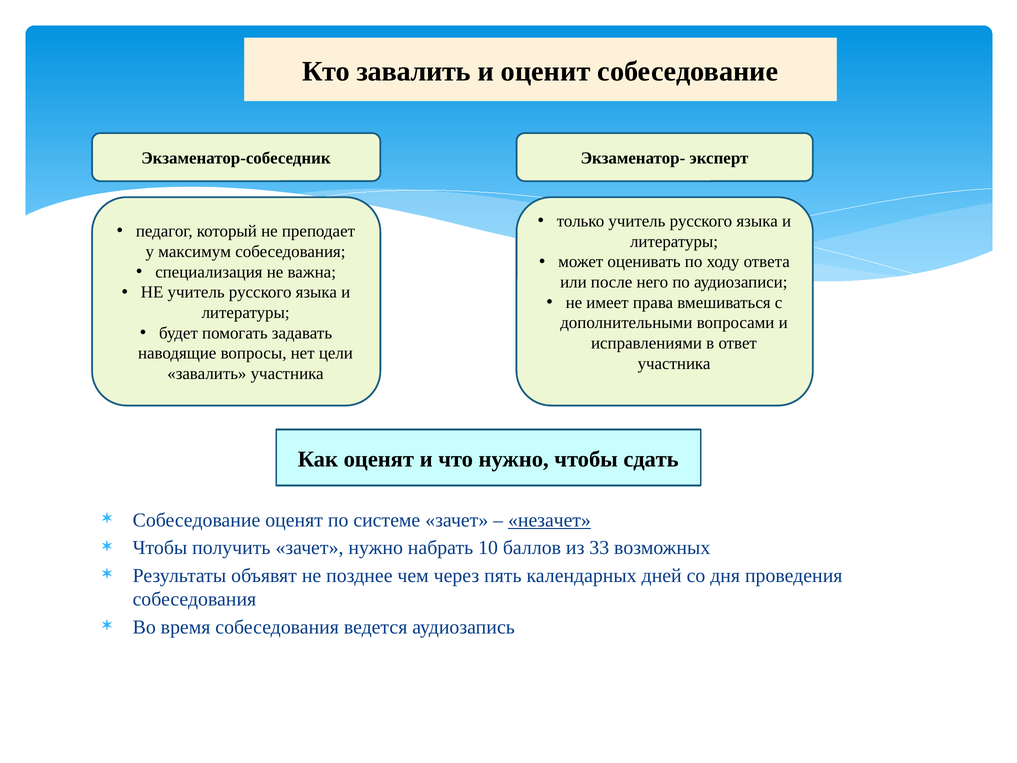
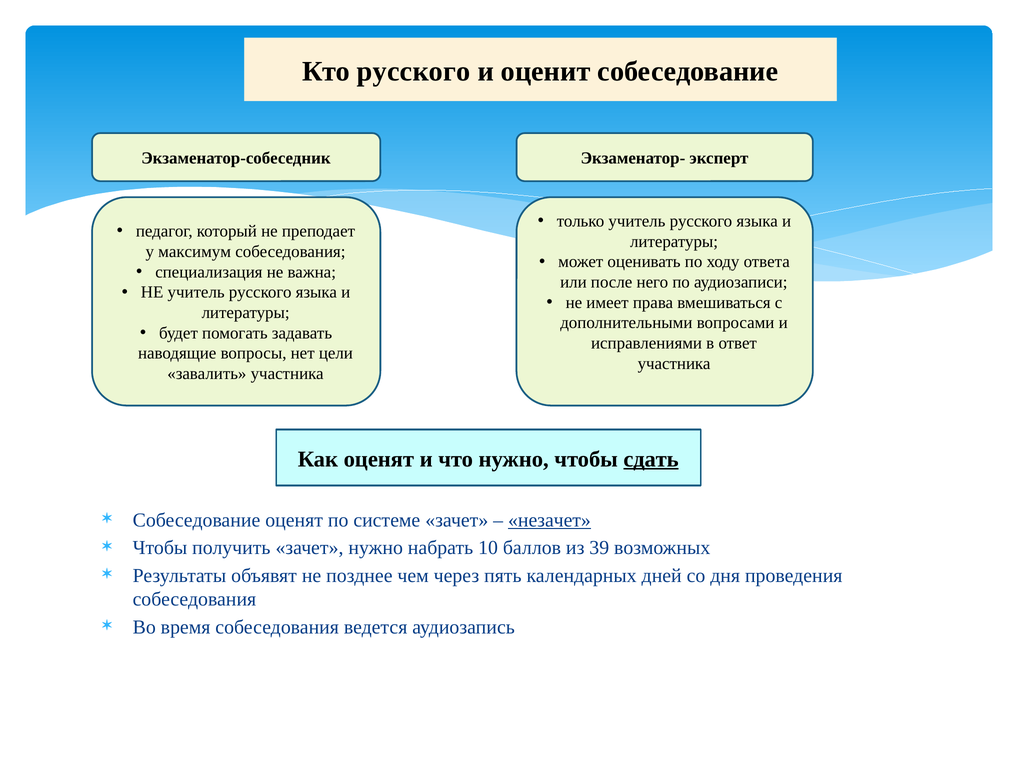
Кто завалить: завалить -> русского (414, 71)
сдать underline: none -> present (651, 459)
33: 33 -> 39 (599, 548)
